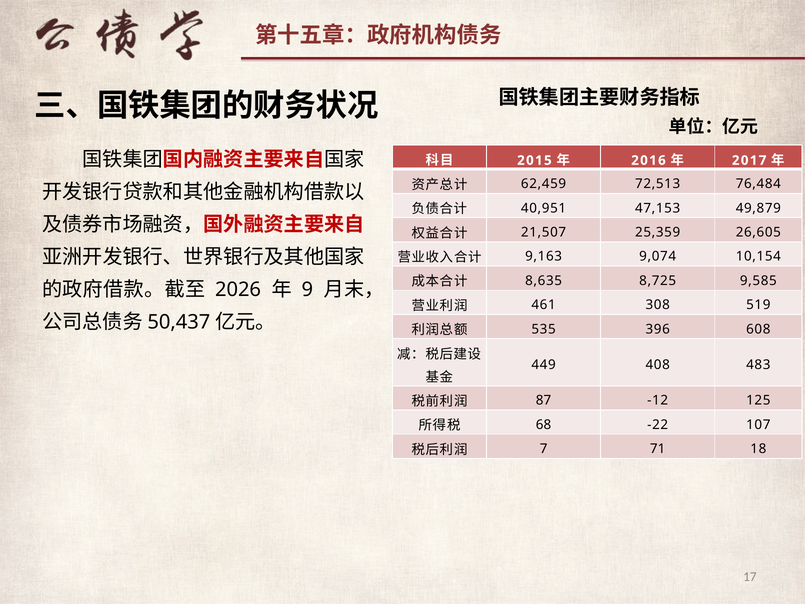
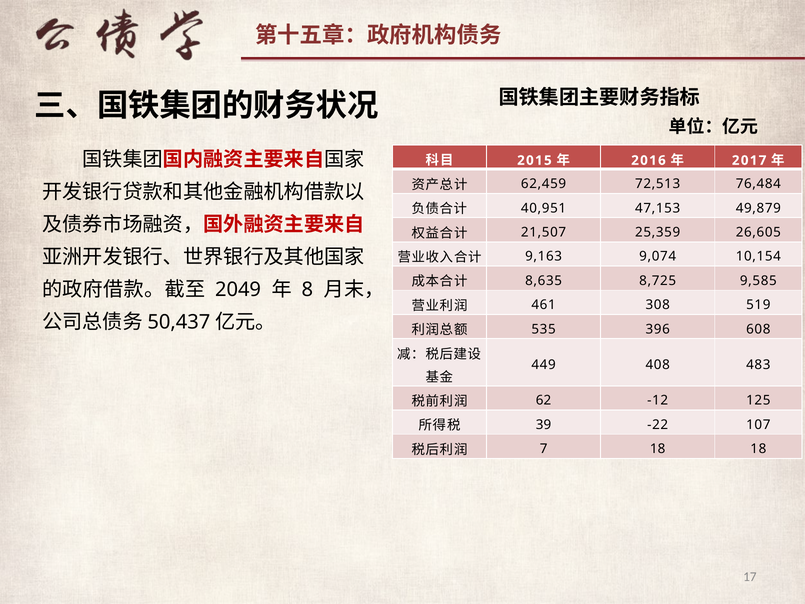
2026: 2026 -> 2049 (238, 289)
9: 9 -> 8 (307, 289)
87: 87 -> 62 (544, 400)
68: 68 -> 39 (544, 425)
7 71: 71 -> 18 (658, 449)
